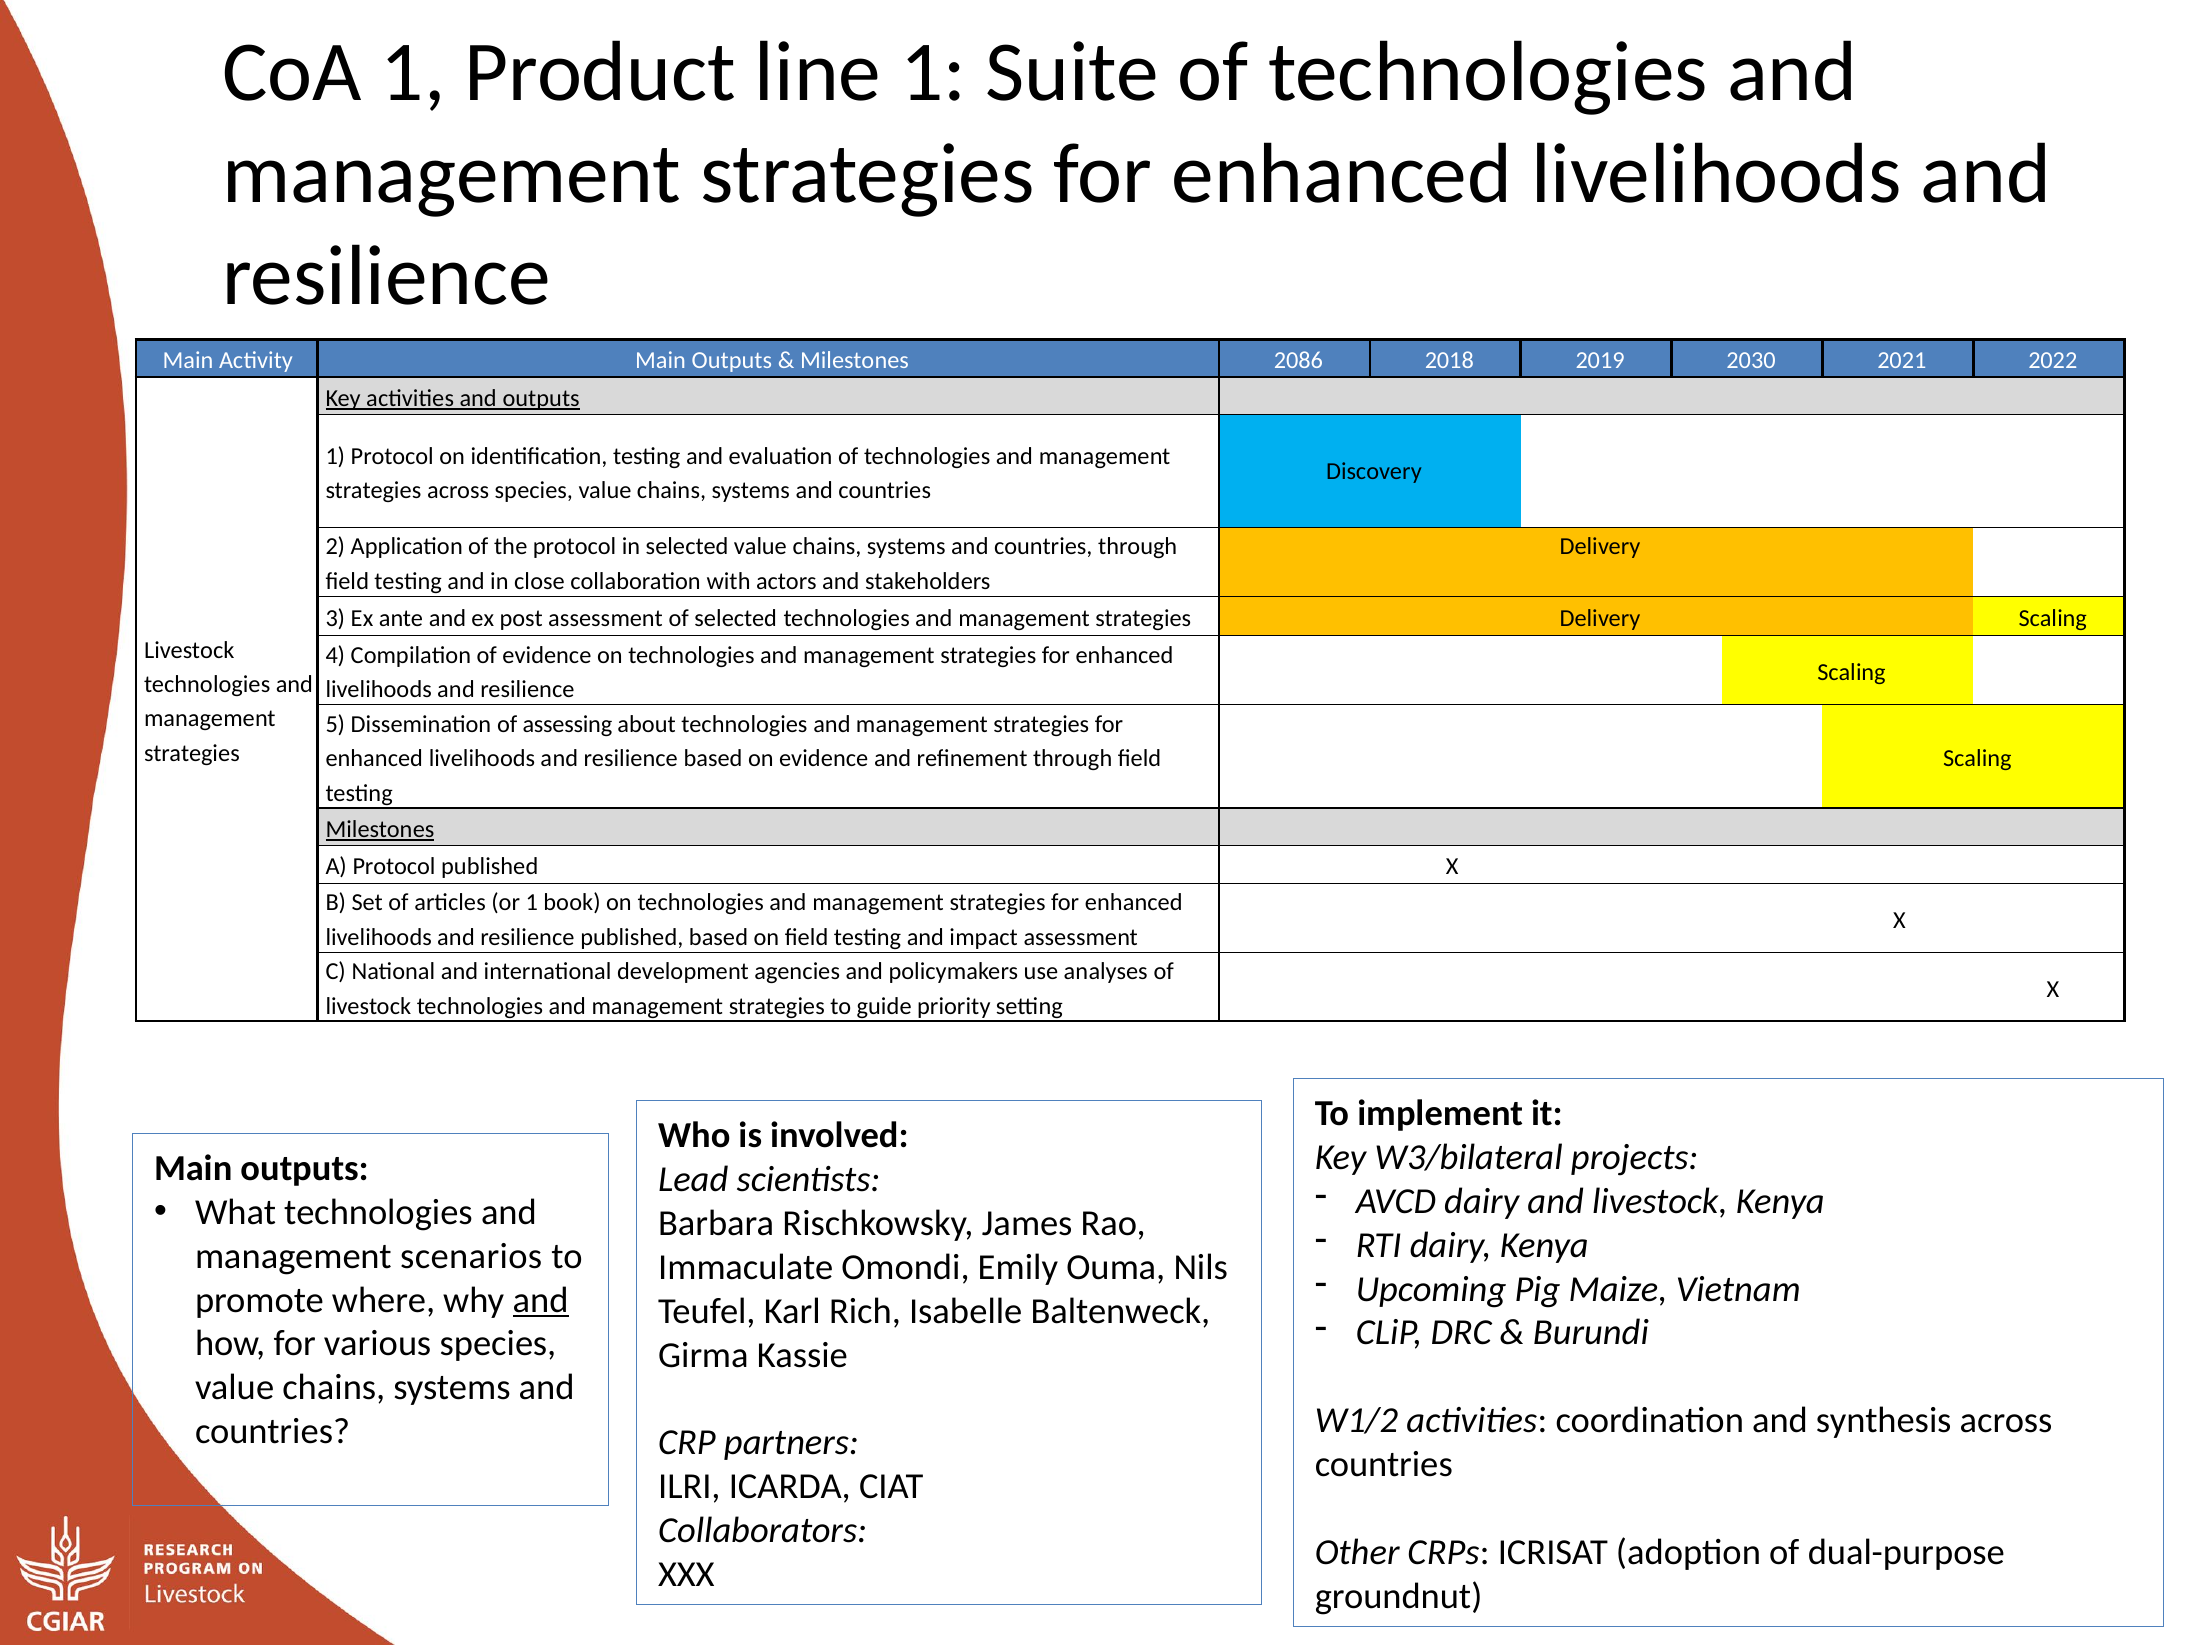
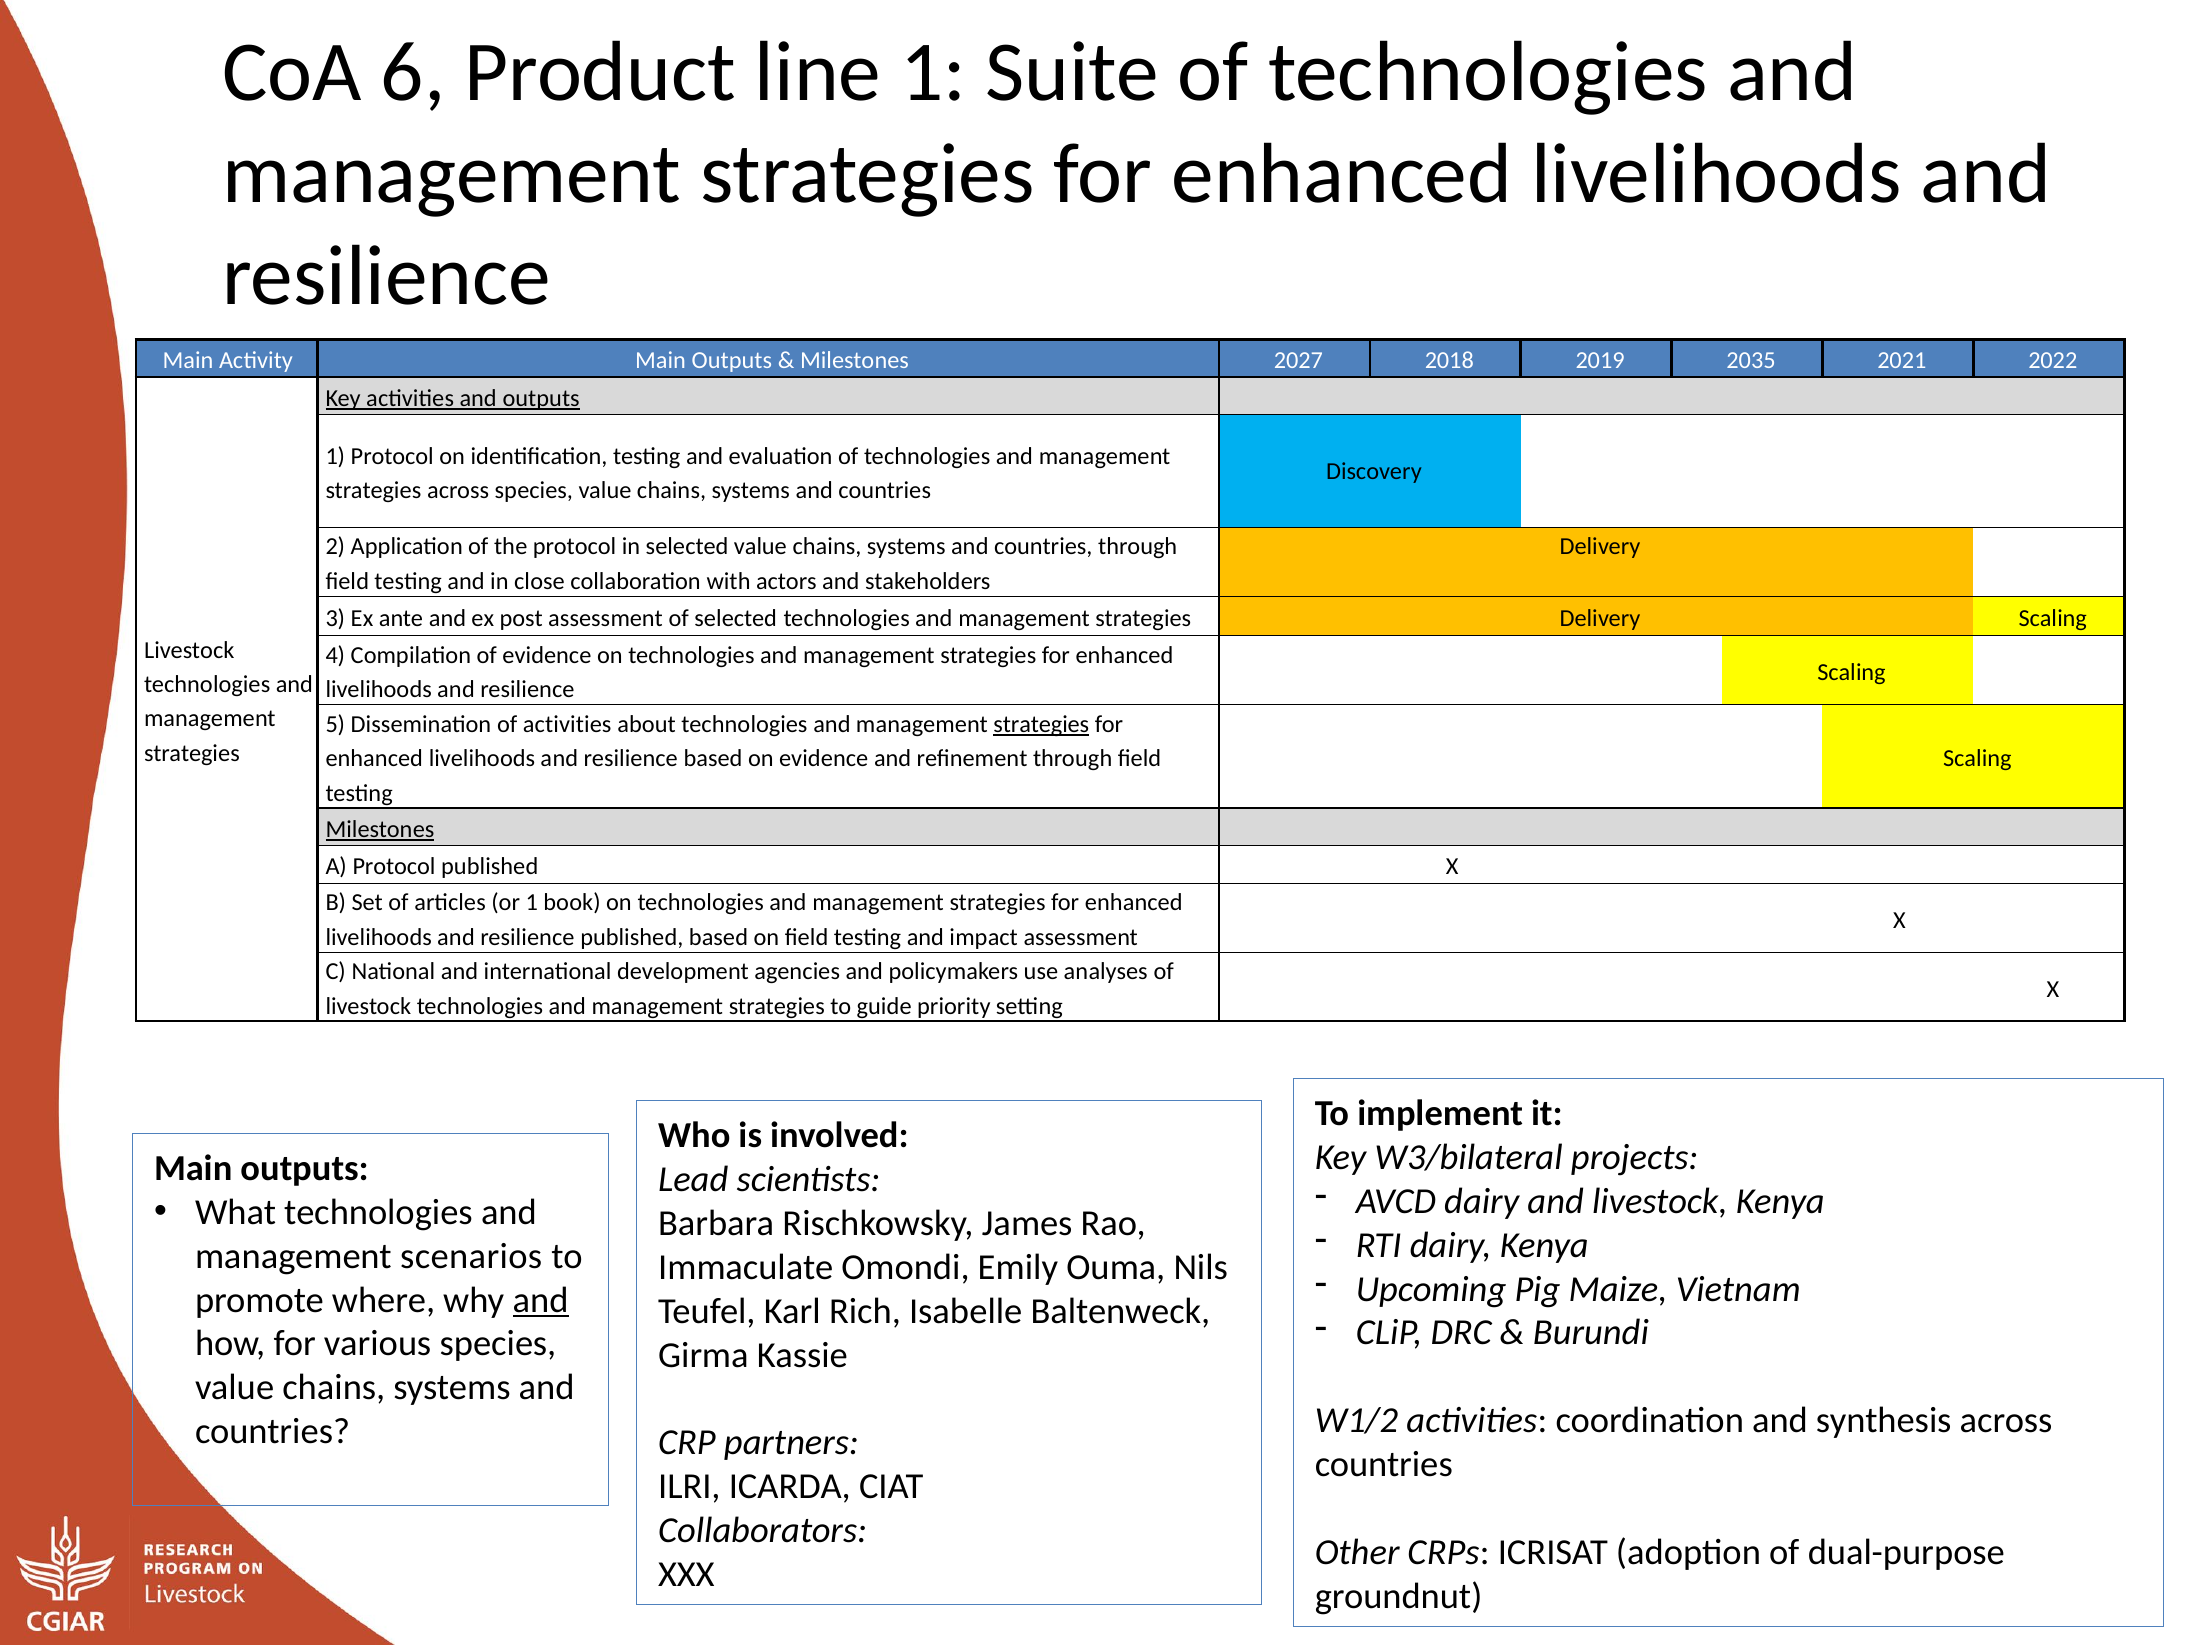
CoA 1: 1 -> 6 (413, 72)
2086: 2086 -> 2027 (1298, 361)
2030: 2030 -> 2035 (1751, 361)
of assessing: assessing -> activities (567, 724)
strategies underline: none -> present (1041, 724)
